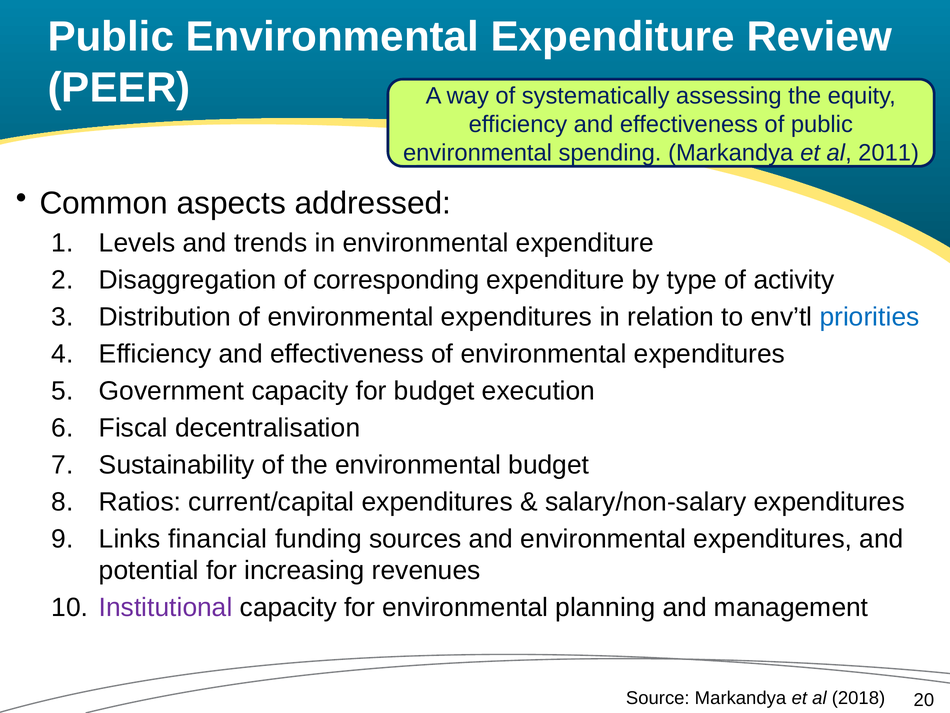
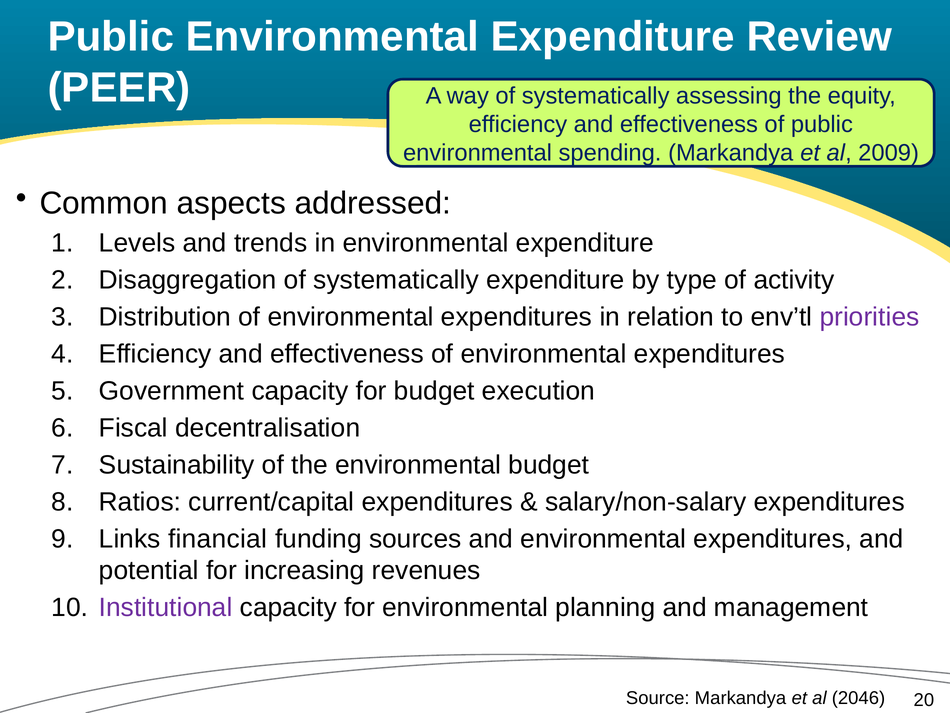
2011: 2011 -> 2009 (889, 153)
Disaggregation of corresponding: corresponding -> systematically (396, 280)
priorities colour: blue -> purple (870, 317)
2018: 2018 -> 2046 (858, 698)
